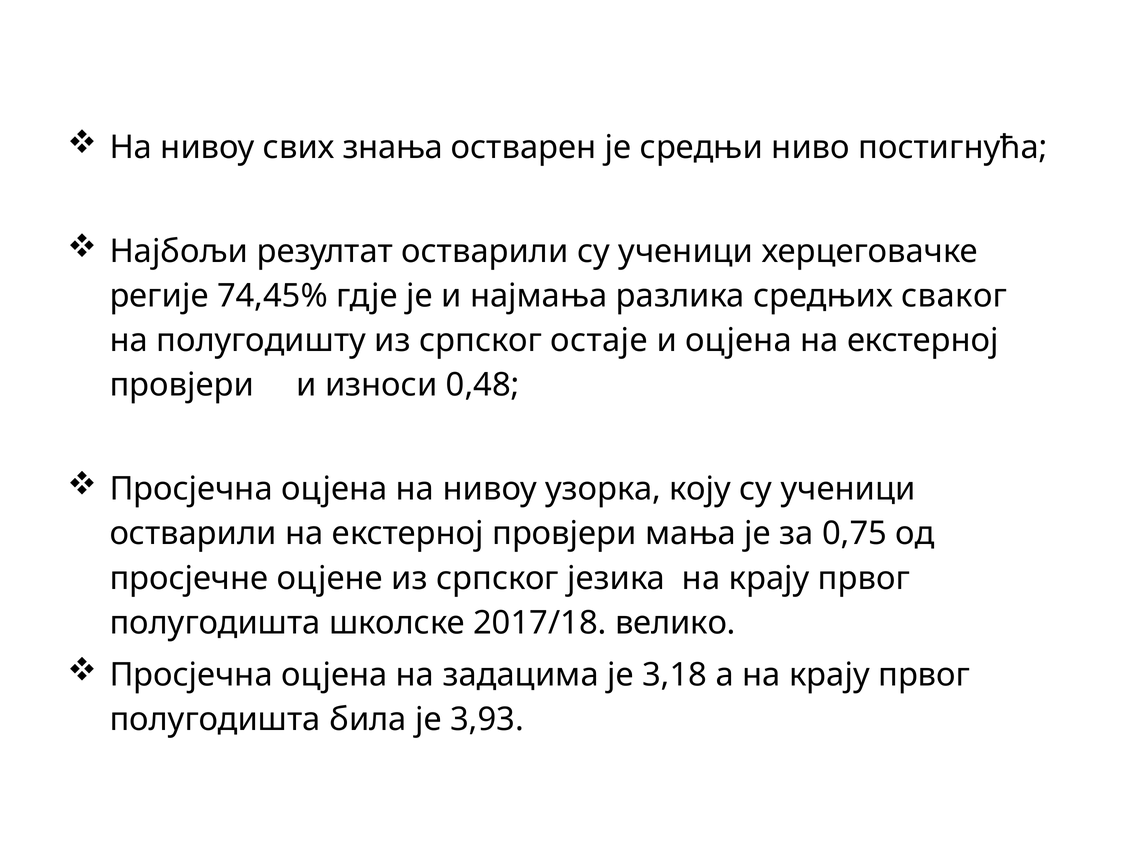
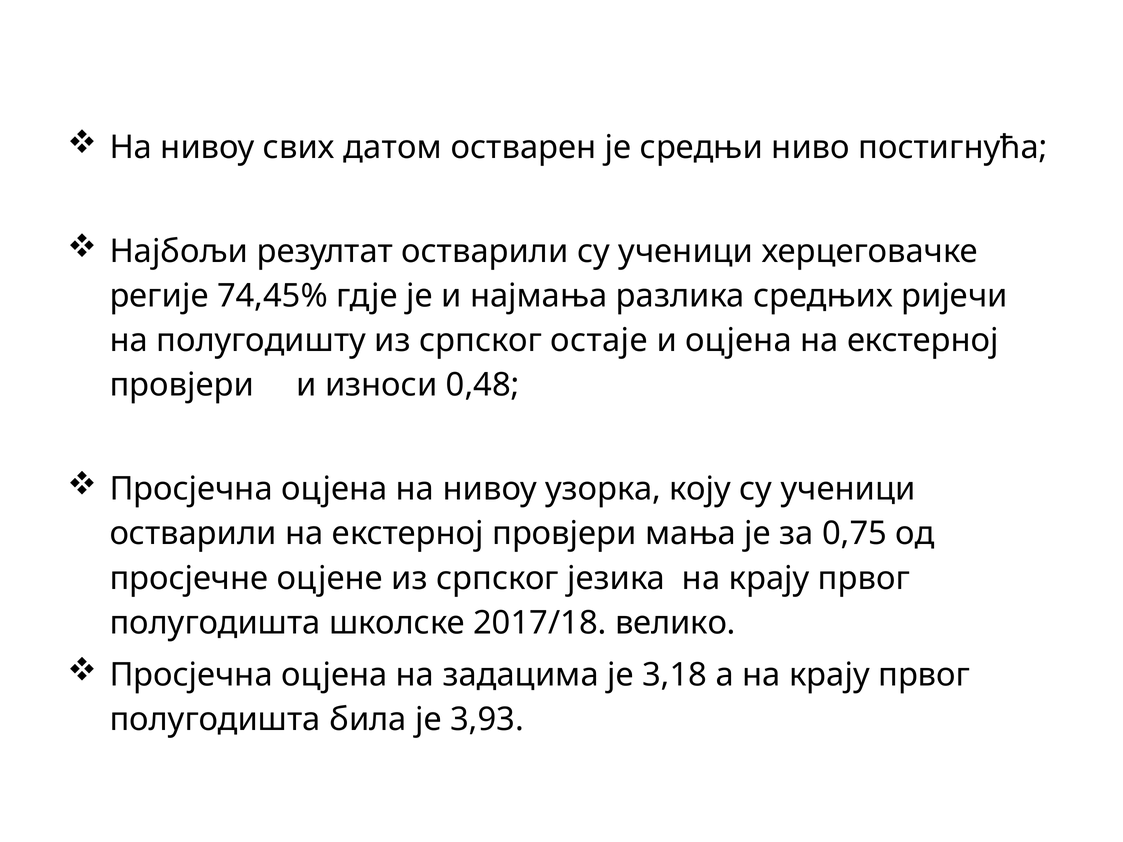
знања: знања -> датом (393, 147)
сваког: сваког -> ријечи (954, 296)
